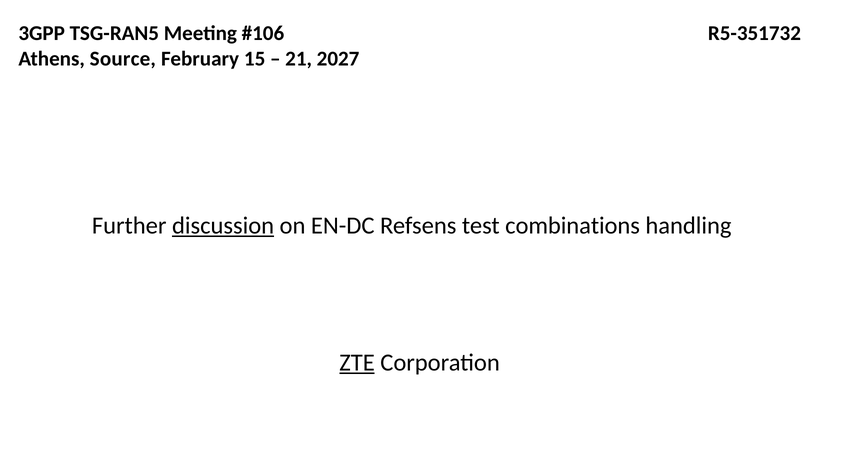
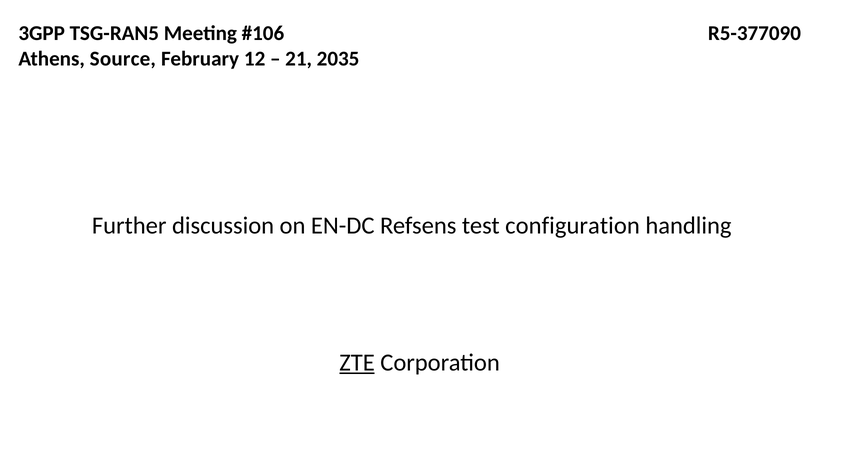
R5-351732: R5-351732 -> R5-377090 (754, 33)
15: 15 -> 12 (255, 59)
2027: 2027 -> 2035 (338, 59)
discussion underline: present -> none (223, 226)
combinations: combinations -> configuration (573, 226)
